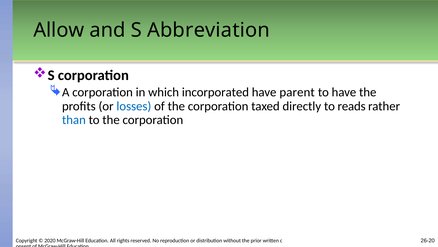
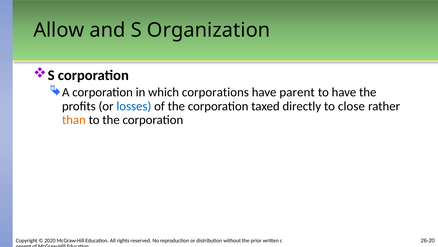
Abbreviation: Abbreviation -> Organization (209, 30)
incorporated: incorporated -> corporations (215, 92)
reads: reads -> close (351, 106)
than colour: blue -> orange (74, 120)
